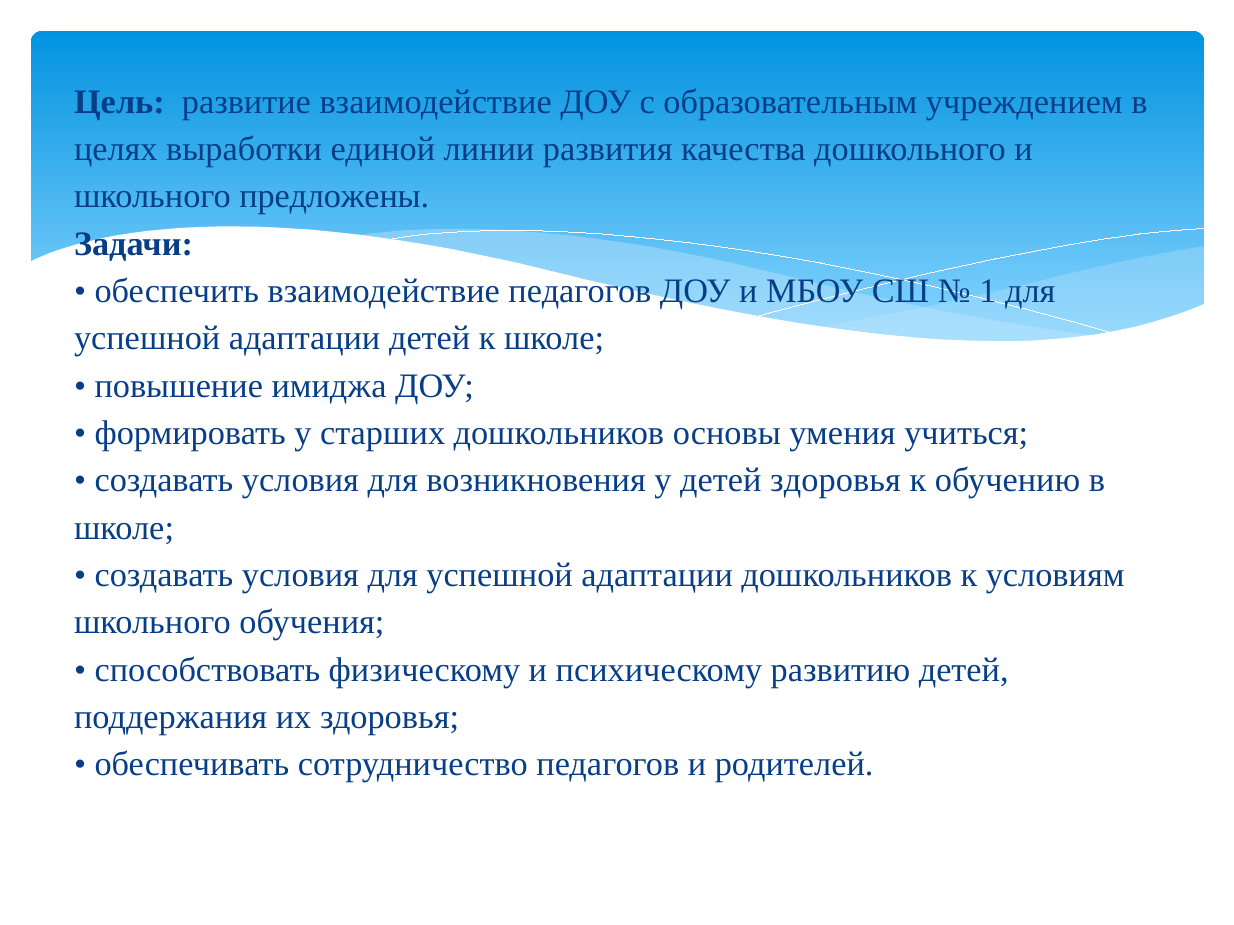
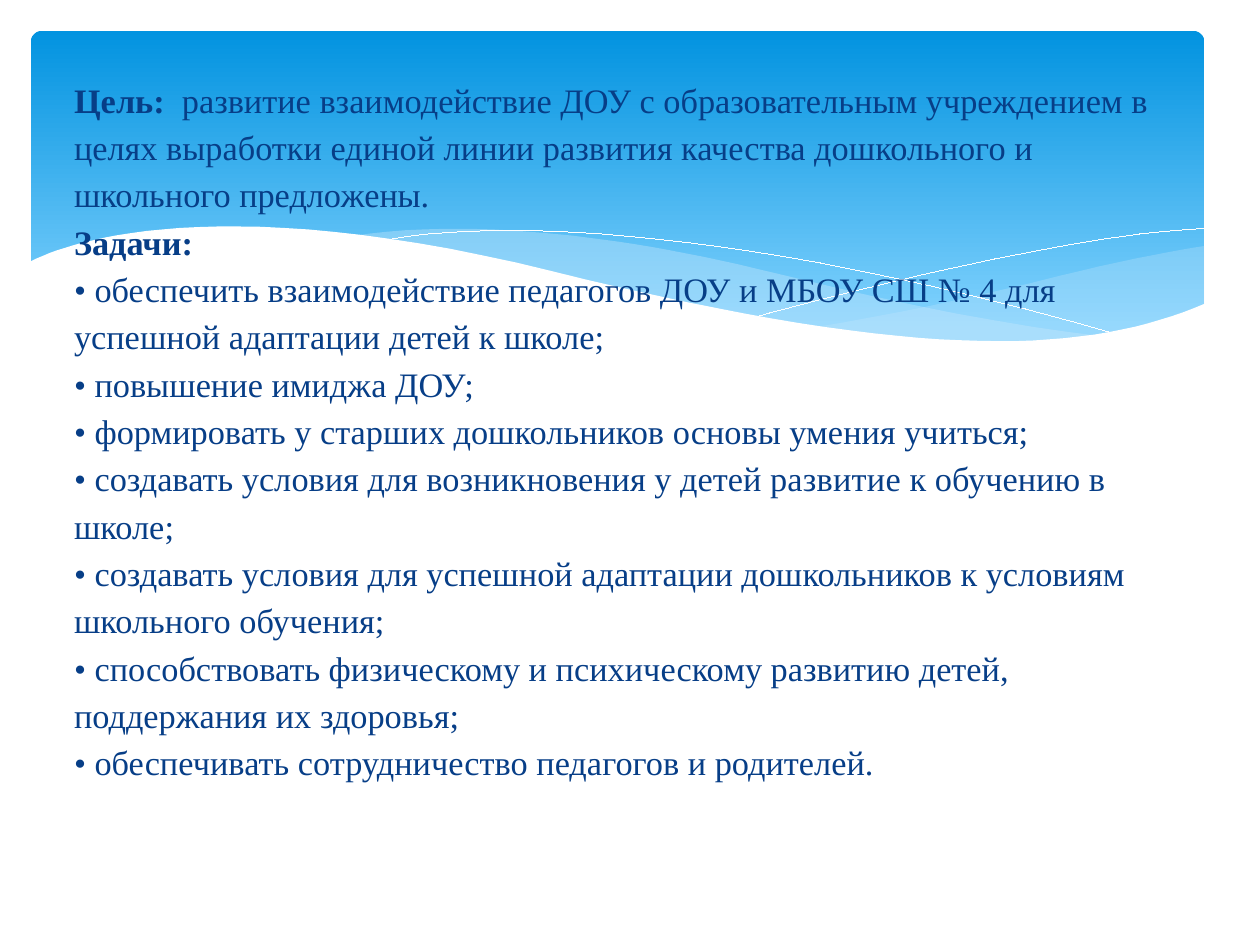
1: 1 -> 4 (988, 291)
детей здоровья: здоровья -> развитие (835, 481)
